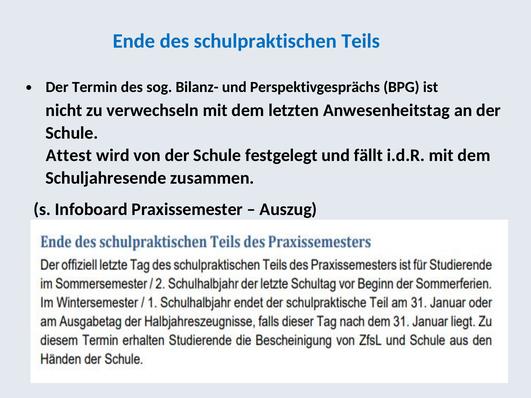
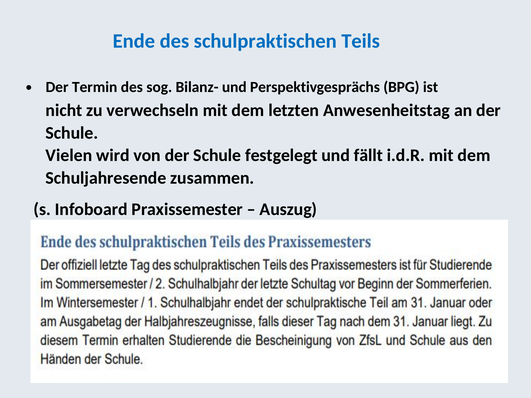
Attest: Attest -> Vielen (69, 156)
